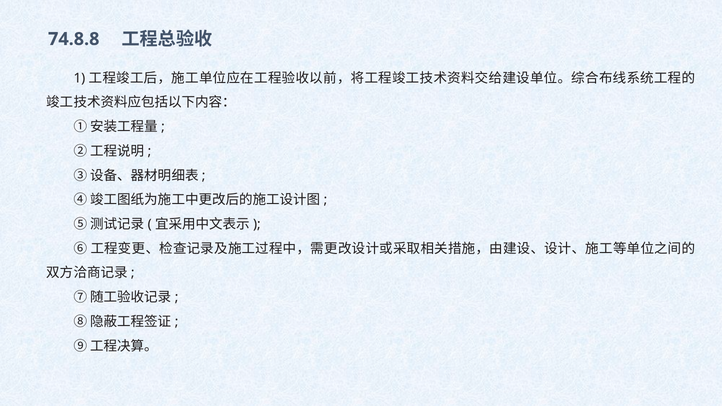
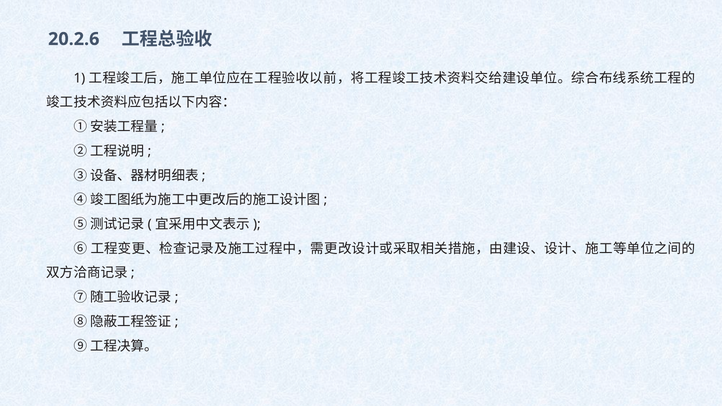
74.8.8: 74.8.8 -> 20.2.6 (74, 39)
